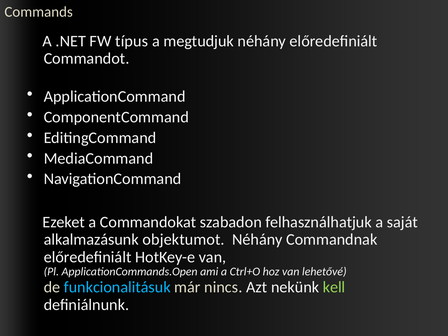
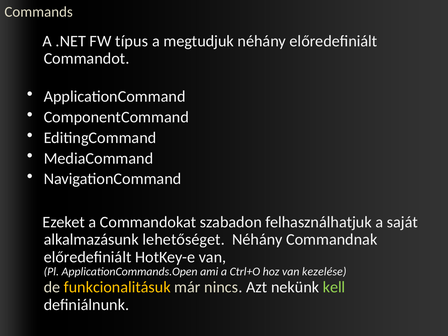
objektumot: objektumot -> lehetőséget (184, 240)
lehetővé: lehetővé -> kezelése (324, 272)
funkcionalitásuk colour: light blue -> yellow (117, 287)
